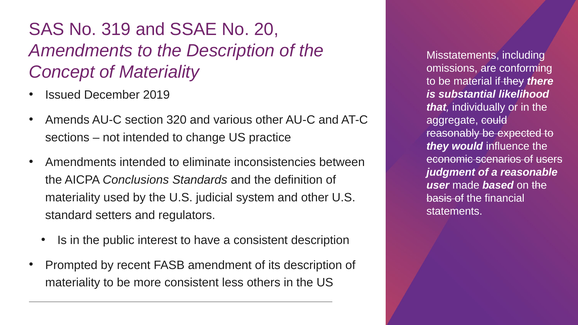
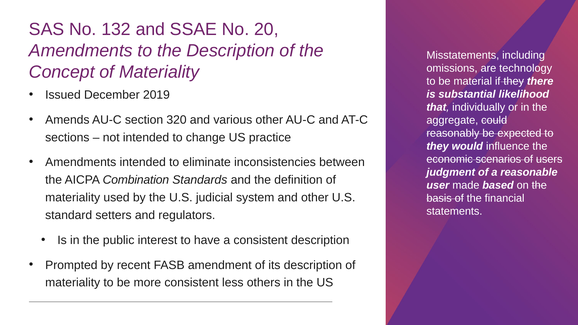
319: 319 -> 132 (116, 29)
conforming: conforming -> technology (526, 68)
Conclusions: Conclusions -> Combination (136, 180)
